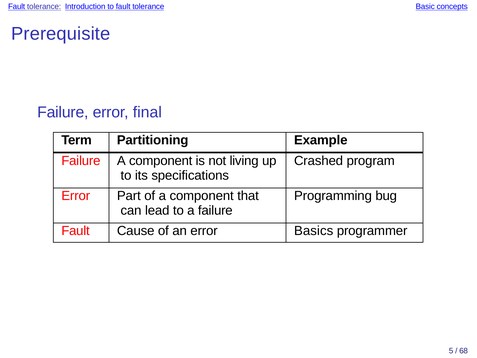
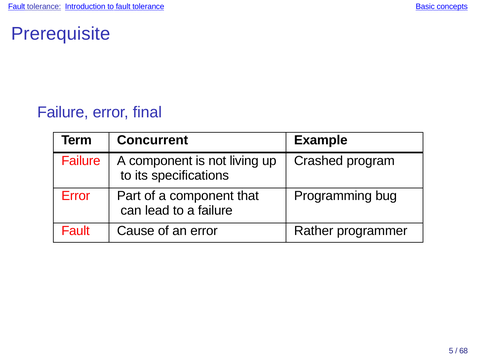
Partitioning: Partitioning -> Concurrent (153, 140)
Basics: Basics -> Rather (314, 231)
